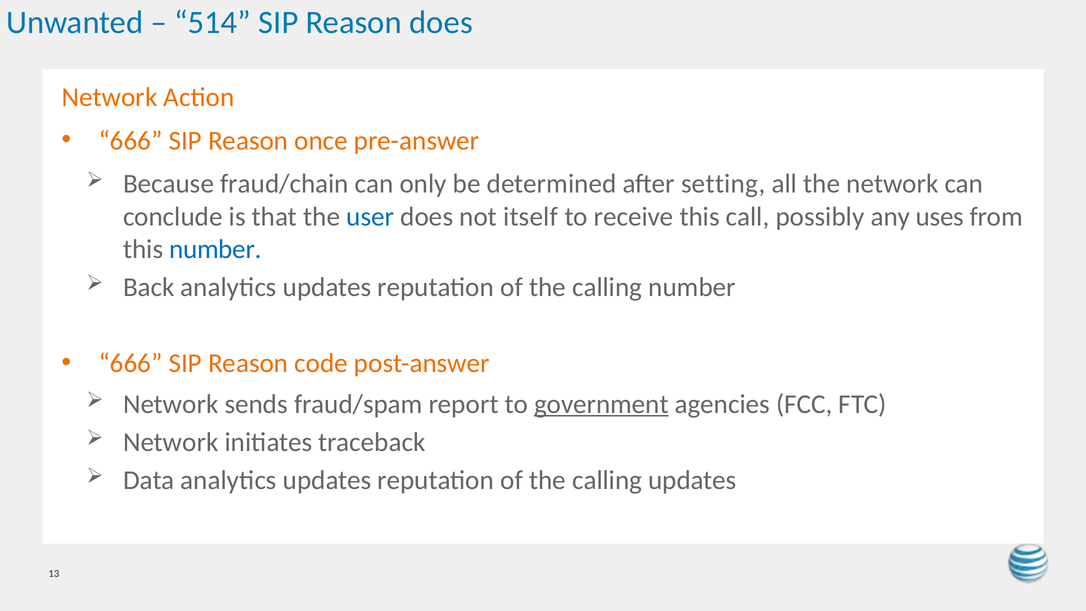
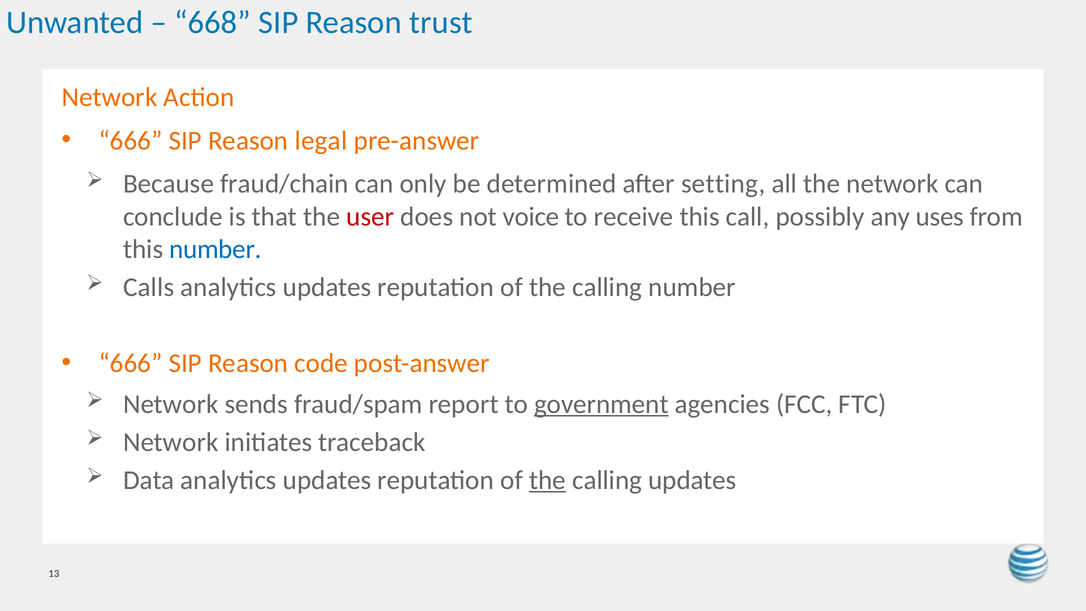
514: 514 -> 668 (213, 22)
Reason does: does -> trust (441, 22)
once: once -> legal (321, 141)
user colour: blue -> red (370, 217)
itself: itself -> voice (531, 217)
Back: Back -> Calls (149, 287)
the underline: none -> present (547, 480)
